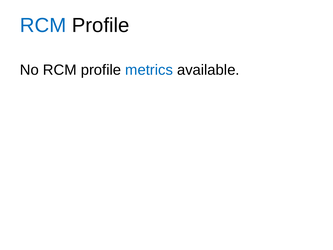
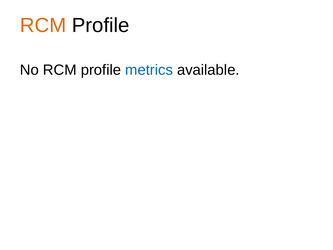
RCM colour: blue -> orange (43, 25)
